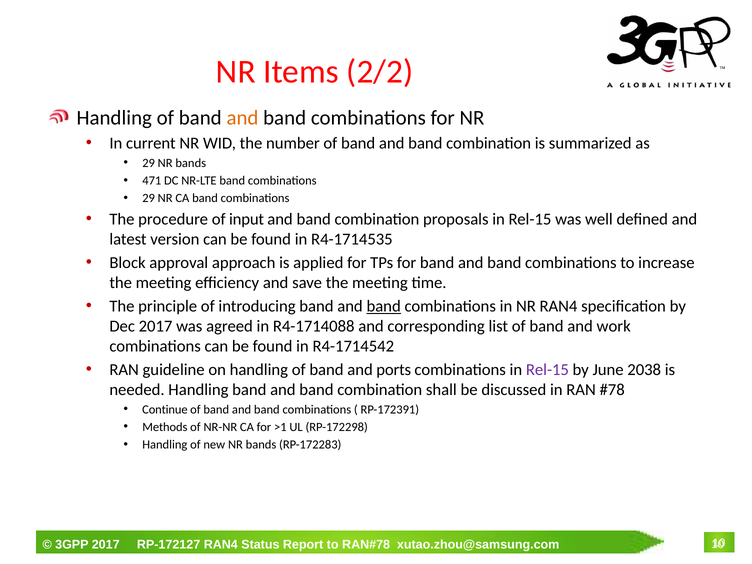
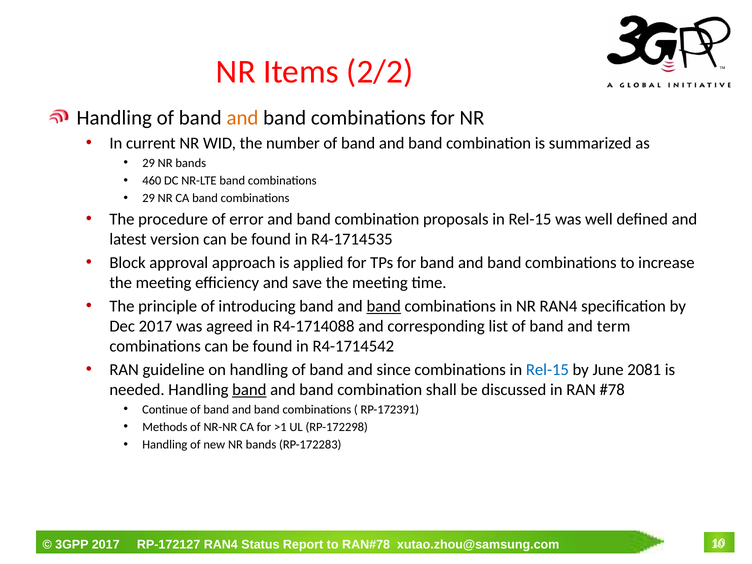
471: 471 -> 460 (152, 181)
input: input -> error (246, 219)
work: work -> term (614, 326)
ports: ports -> since (394, 370)
Rel-15 colour: purple -> blue (547, 370)
2038: 2038 -> 2081 (644, 370)
band underline: none -> present (249, 390)
